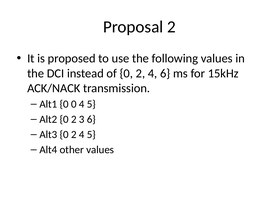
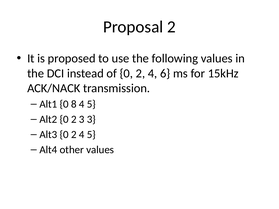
0 0: 0 -> 8 (74, 104)
3 6: 6 -> 3 (91, 120)
